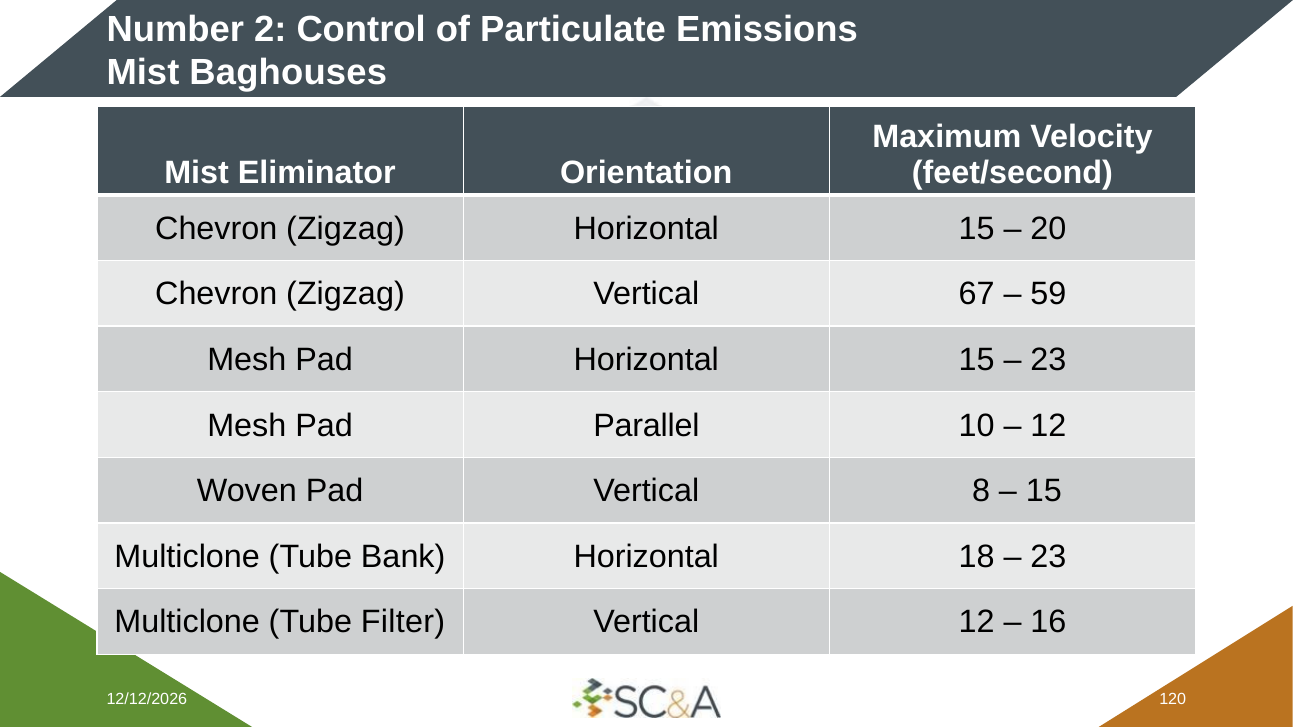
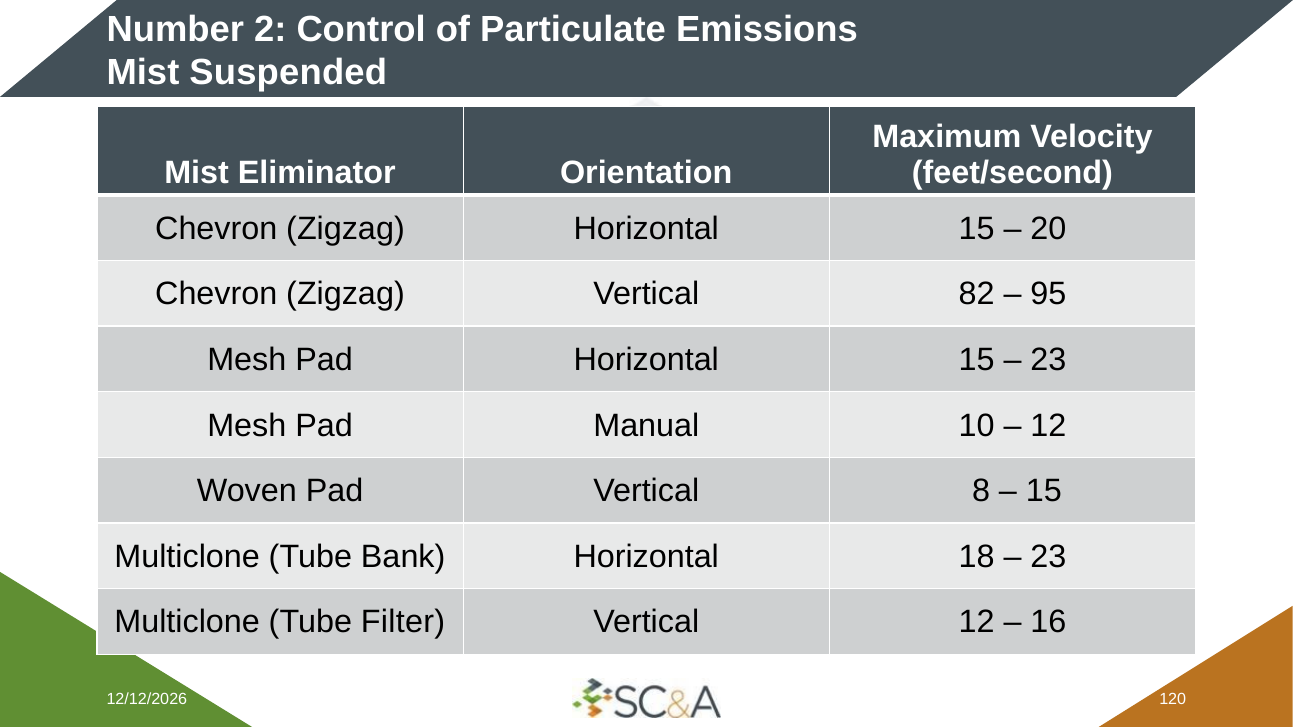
Baghouses: Baghouses -> Suspended (288, 73)
67: 67 -> 82 (977, 294)
59: 59 -> 95 (1048, 294)
Parallel: Parallel -> Manual (646, 426)
